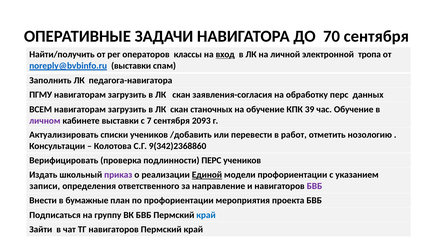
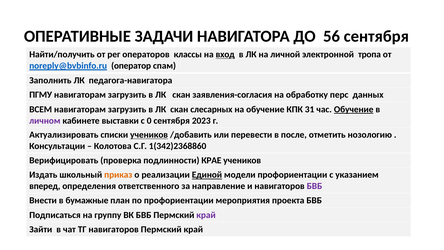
70: 70 -> 56 (332, 36)
noreply@bvbinfo.ru выставки: выставки -> оператор (131, 66)
станочных: станочных -> слесарных (211, 109)
39: 39 -> 31 (310, 109)
Обучение underline: none -> present (354, 109)
7: 7 -> 0 (149, 121)
2093: 2093 -> 2023 (201, 121)
учеников underline: none -> present (149, 135)
работ: работ -> после (294, 135)
9(342)2368860: 9(342)2368860 -> 1(342)2368860 (178, 146)
подлинности ПЕРС: ПЕРС -> КРАЕ (211, 160)
приказ colour: purple -> orange (118, 175)
записи: записи -> вперед (45, 186)
край colour: blue -> purple (206, 215)
